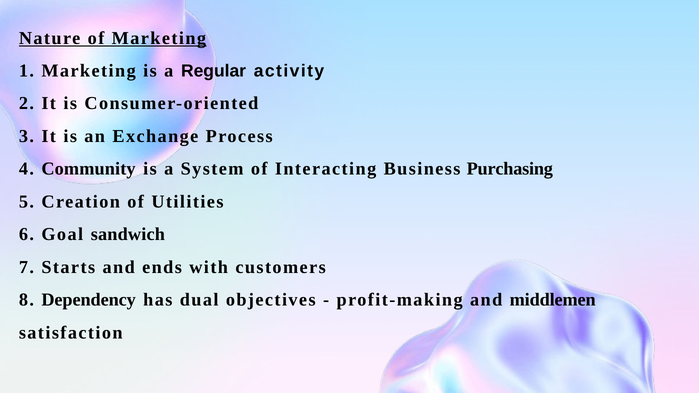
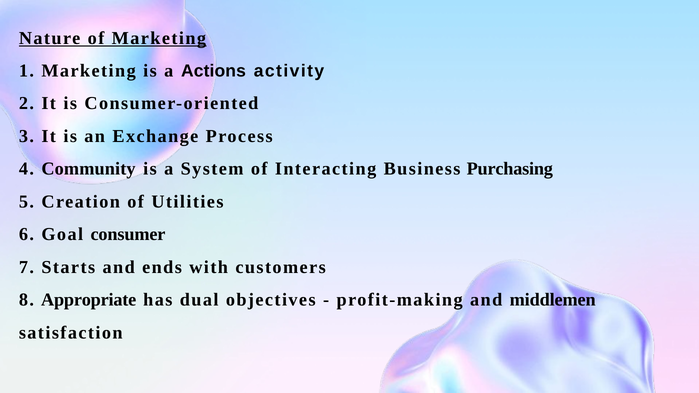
Regular: Regular -> Actions (213, 71)
sandwich: sandwich -> consumer (128, 235)
Dependency: Dependency -> Appropriate (89, 300)
